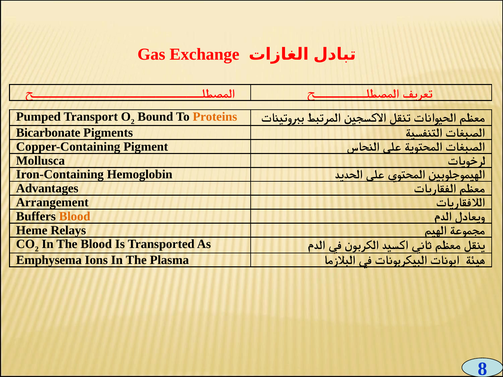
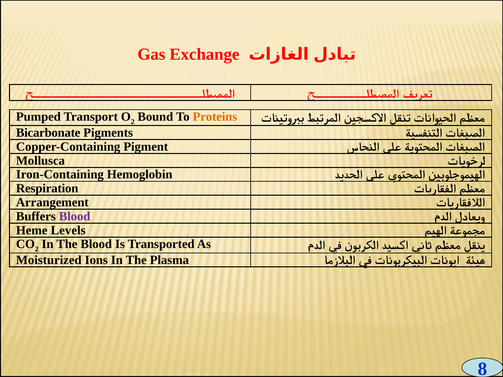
Advantages: Advantages -> Respiration (47, 189)
Blood colour: orange -> purple (75, 216)
Relays: Relays -> Levels (68, 230)
Emphysema: Emphysema -> Moisturized (49, 260)
